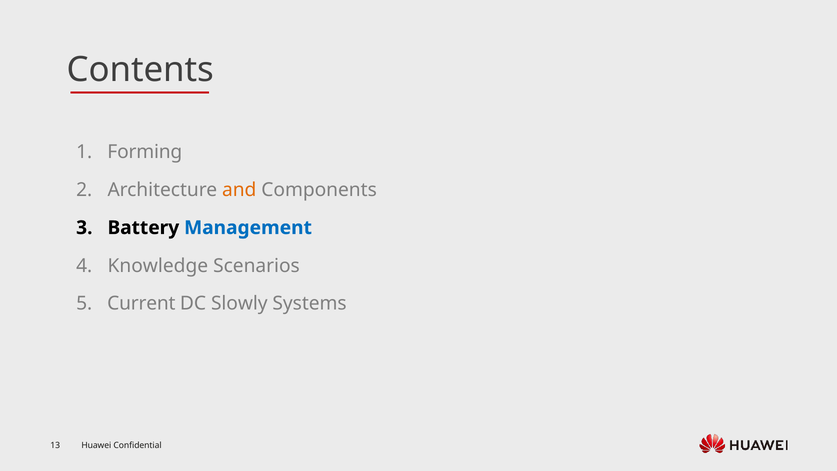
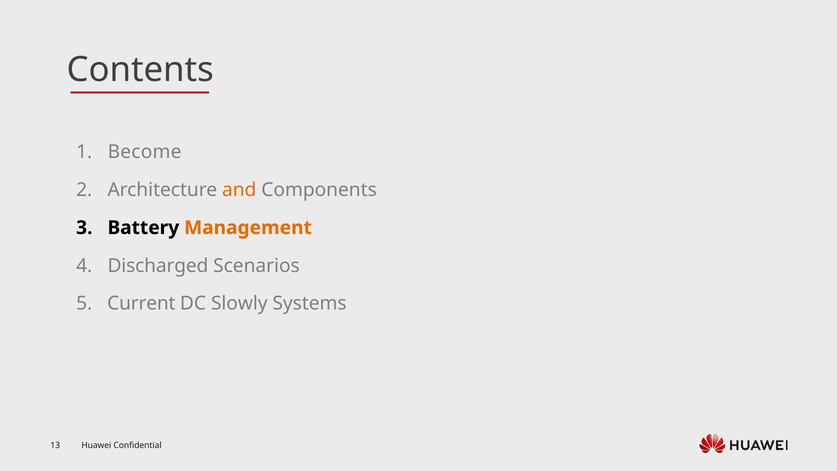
Forming: Forming -> Become (145, 152)
Management colour: blue -> orange (248, 228)
Knowledge: Knowledge -> Discharged (158, 266)
